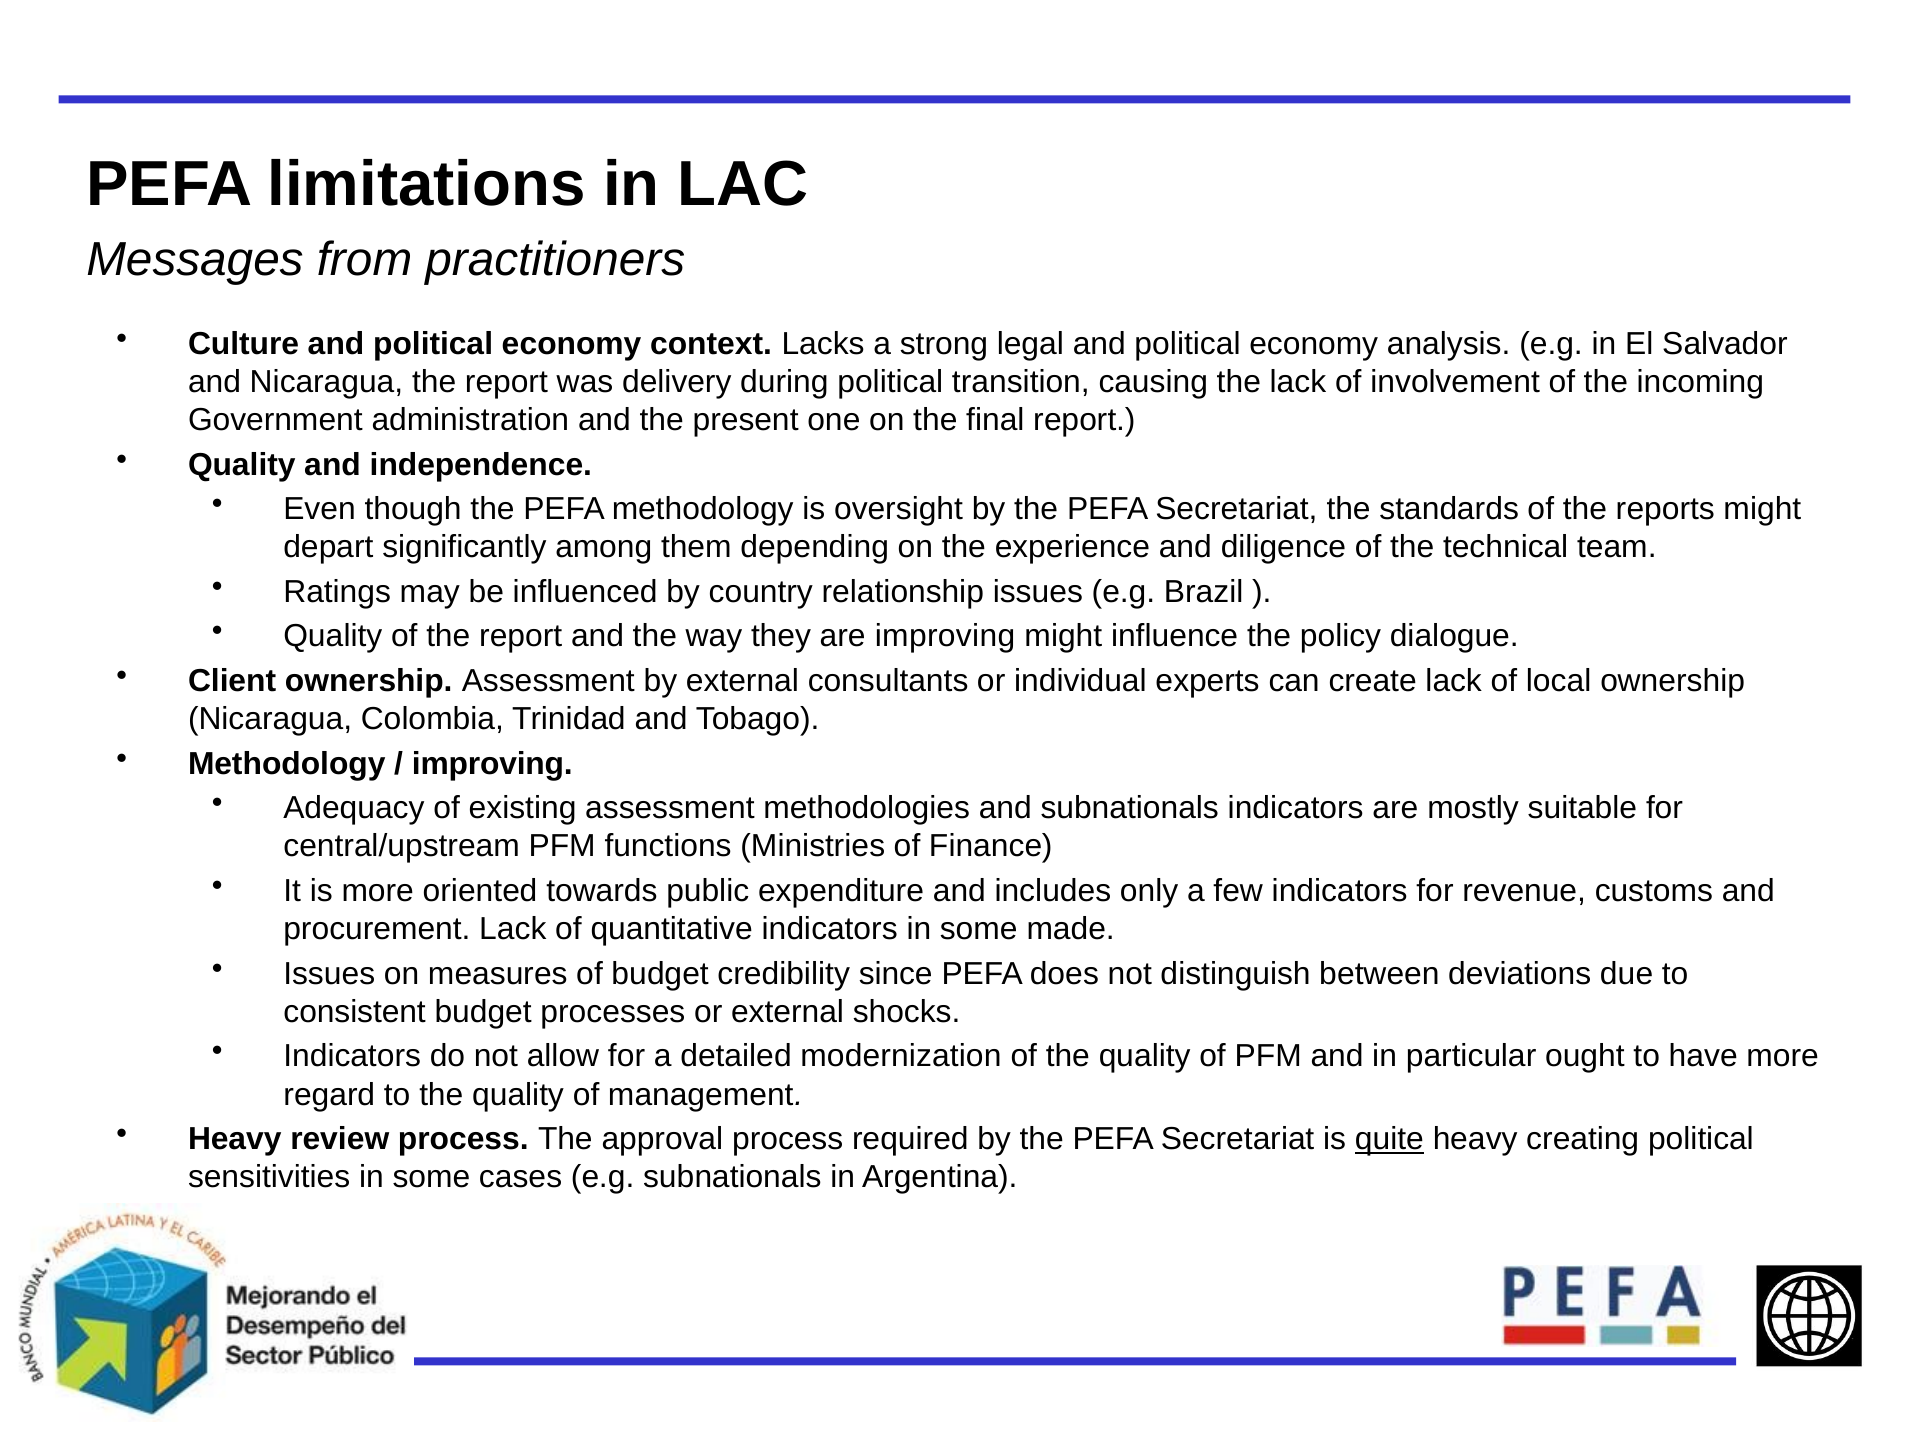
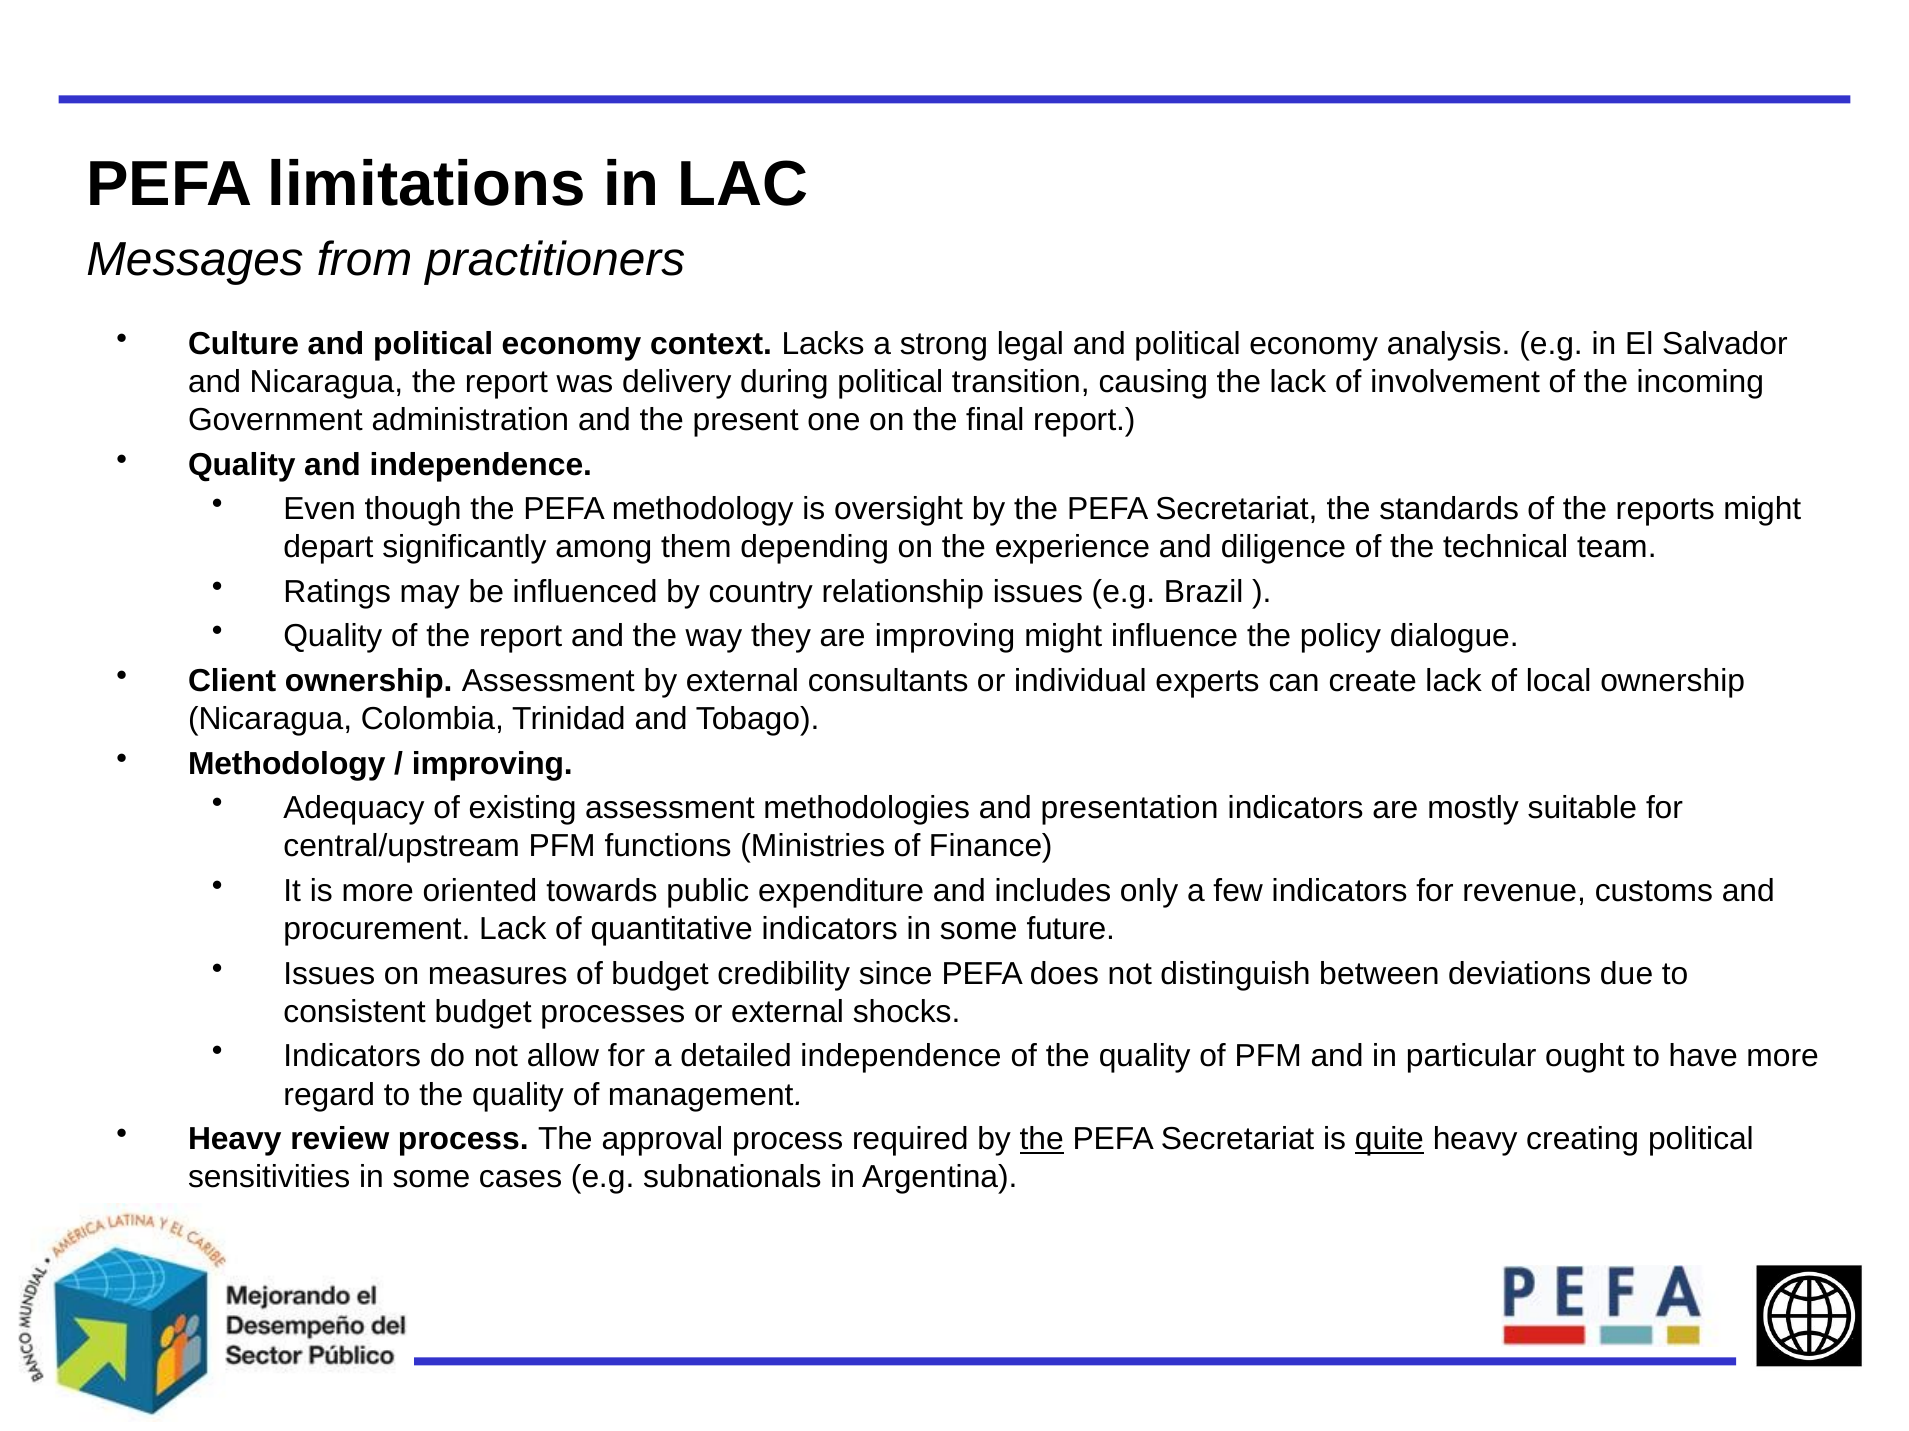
and subnationals: subnationals -> presentation (1130, 809)
made: made -> future (1071, 930)
detailed modernization: modernization -> independence (901, 1057)
the underline: none -> present (1042, 1140)
